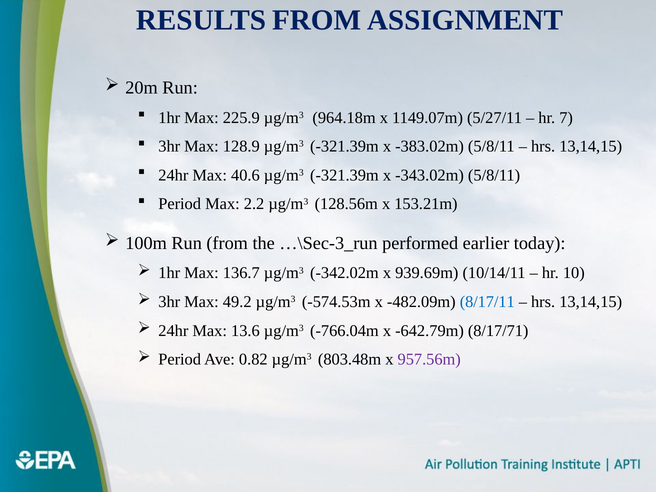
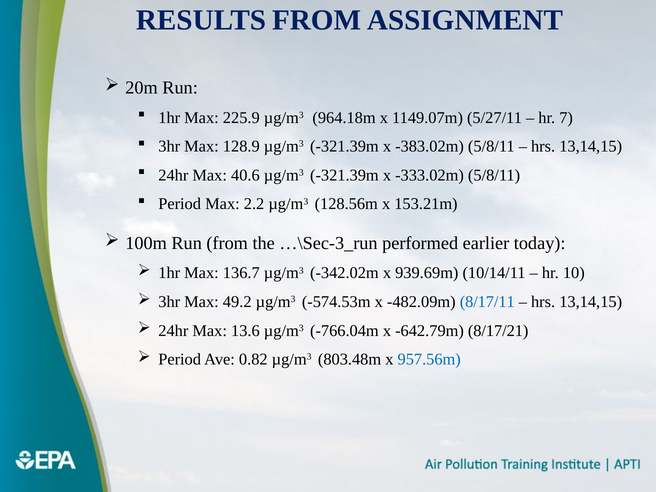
-343.02m: -343.02m -> -333.02m (429, 175)
8/17/71: 8/17/71 -> 8/17/21 (498, 331)
957.56m colour: purple -> blue (429, 359)
